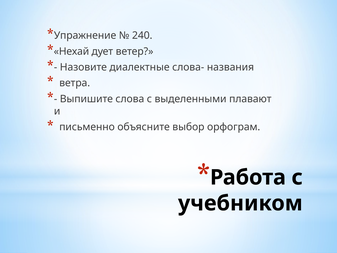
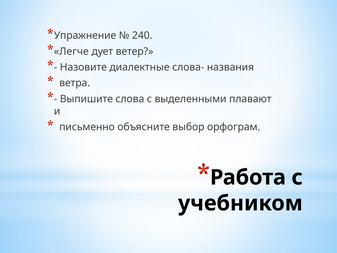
Нехай: Нехай -> Легче (71, 51)
